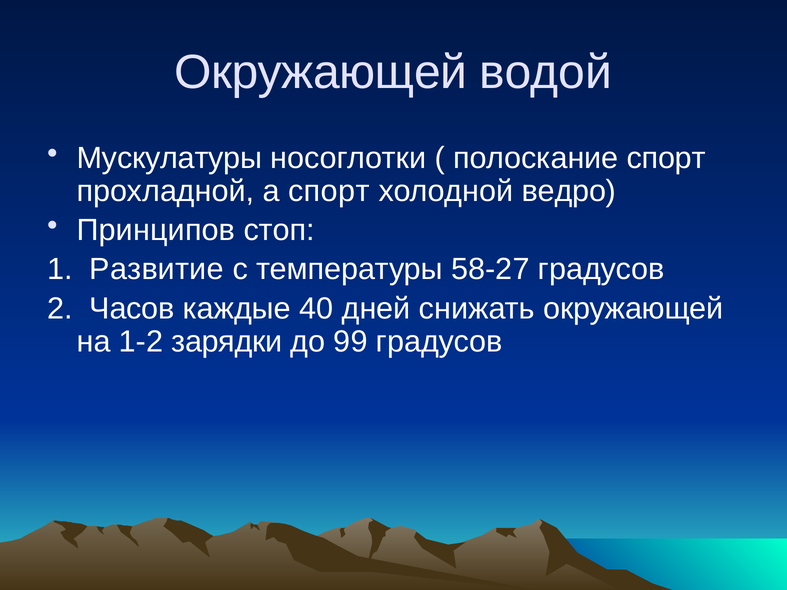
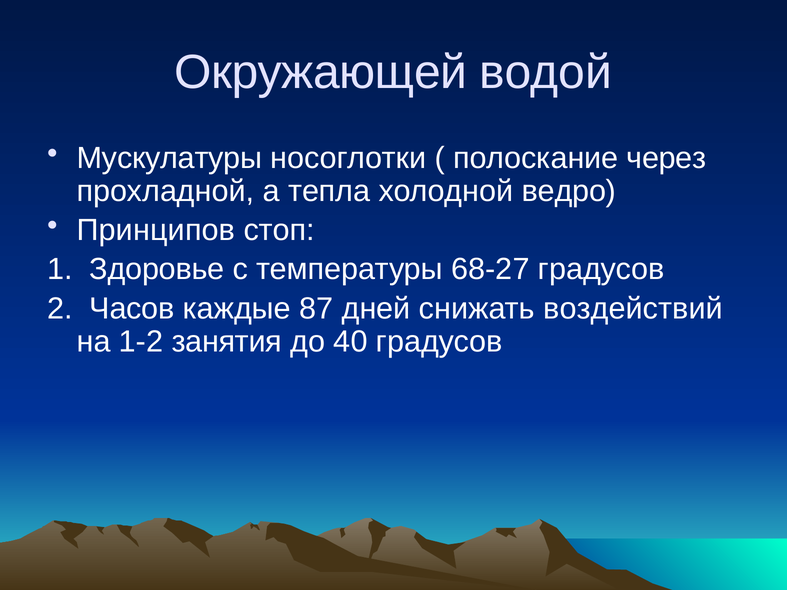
полоскание спорт: спорт -> через (666, 158)
а спорт: спорт -> тепла (329, 191)
Развитие: Развитие -> Здоровье (157, 269)
58-27: 58-27 -> 68-27 (490, 269)
40: 40 -> 87 (316, 309)
снижать окружающей: окружающей -> воздействий (633, 309)
зарядки: зарядки -> занятия (227, 342)
99: 99 -> 40 (351, 342)
